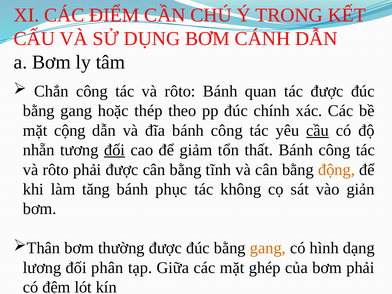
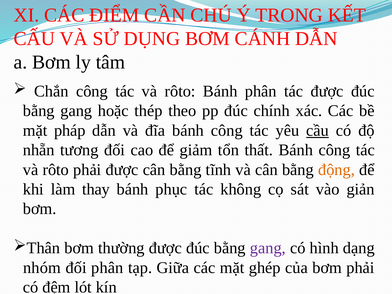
Bánh quan: quan -> phân (261, 91)
cộng: cộng -> pháp (70, 130)
đối underline: present -> none (115, 150)
tăng: tăng -> thay (96, 189)
gang colour: orange -> purple (268, 248)
lương: lương -> nhóm (42, 268)
